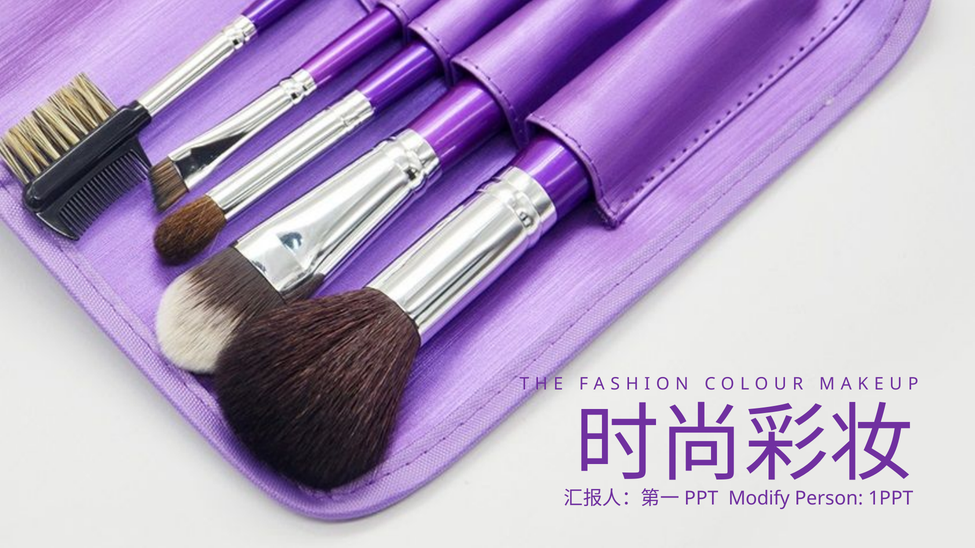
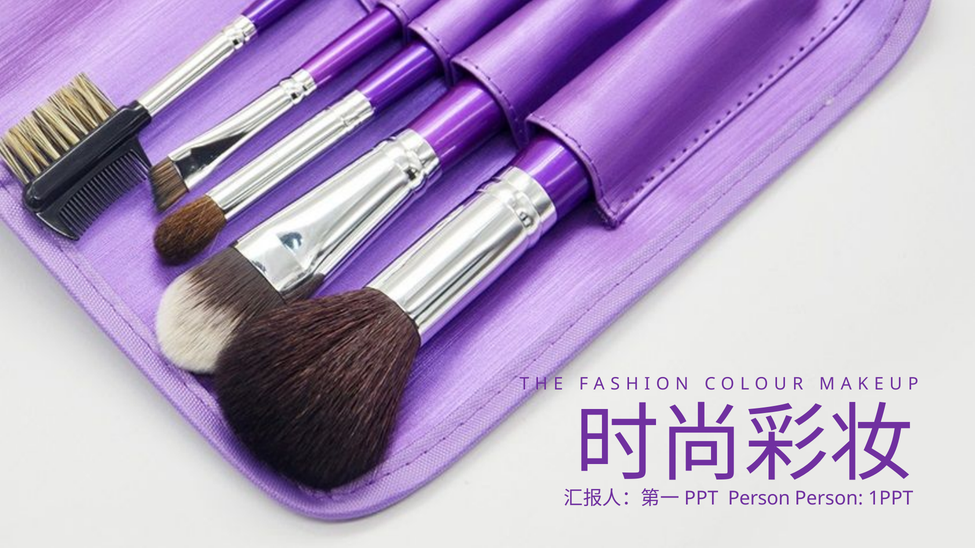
Modify: Modify -> Person (759, 499)
